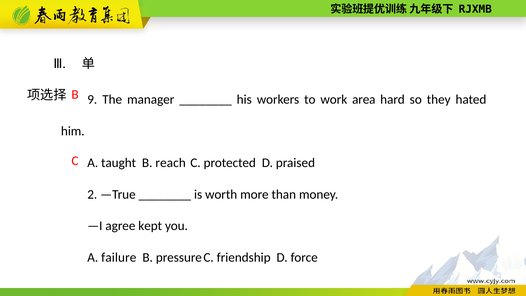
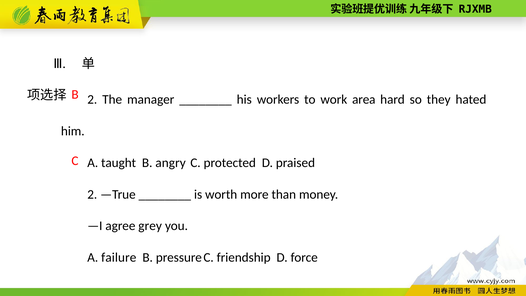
9: 9 -> 2 (92, 100)
reach: reach -> angry (171, 163)
kept: kept -> grey (150, 226)
